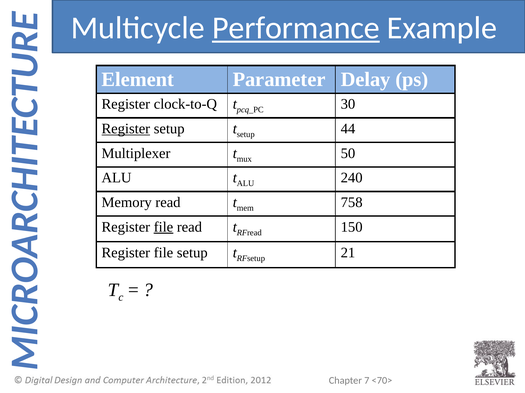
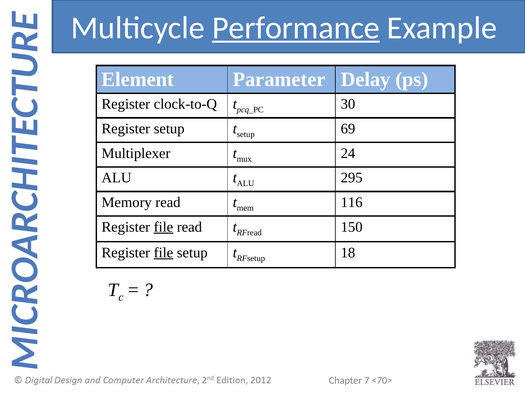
Register underline: present -> none (126, 129)
44: 44 -> 69 (348, 129)
50: 50 -> 24 (348, 154)
240: 240 -> 295 (352, 178)
758: 758 -> 116 (352, 203)
file underline: none -> present (163, 253)
21: 21 -> 18 (348, 253)
